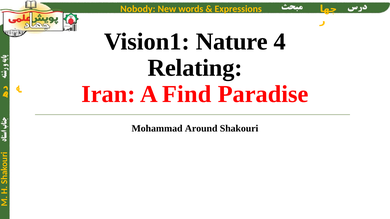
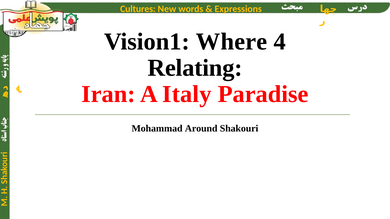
Nobody: Nobody -> Cultures (138, 9)
Nature: Nature -> Where (232, 42)
Find: Find -> Italy (187, 94)
